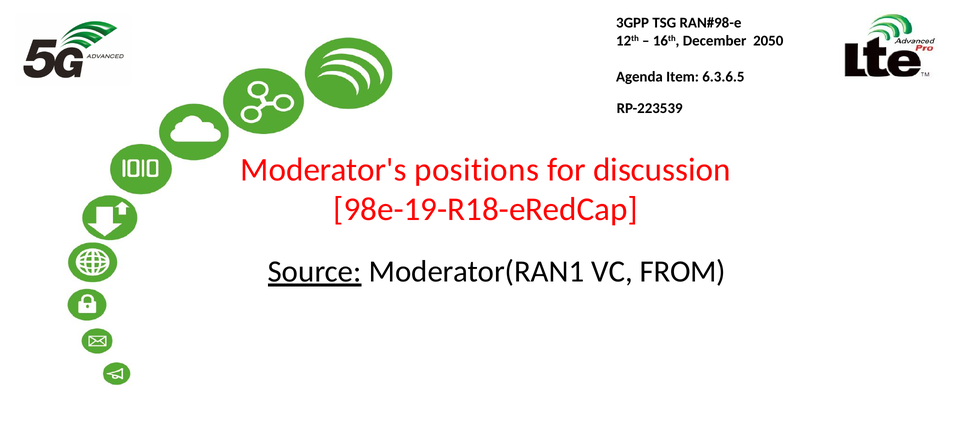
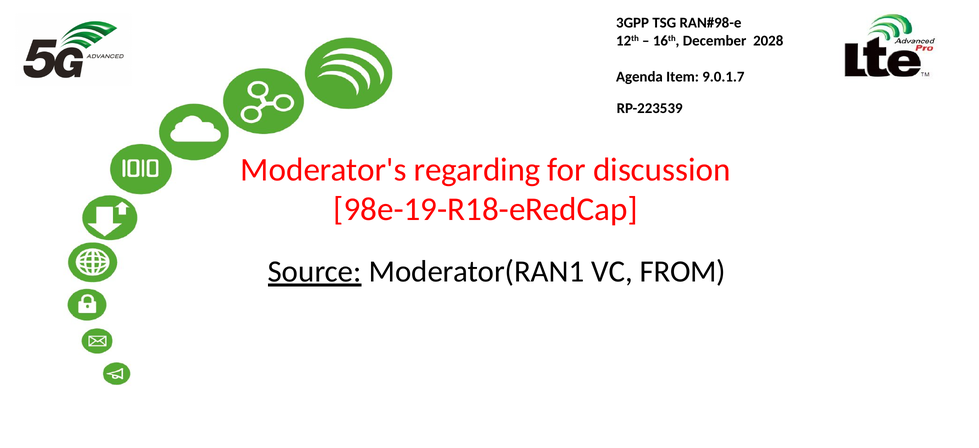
2050: 2050 -> 2028 (768, 41)
6.3.6.5: 6.3.6.5 -> 9.0.1.7 (723, 77)
positions: positions -> regarding (477, 169)
